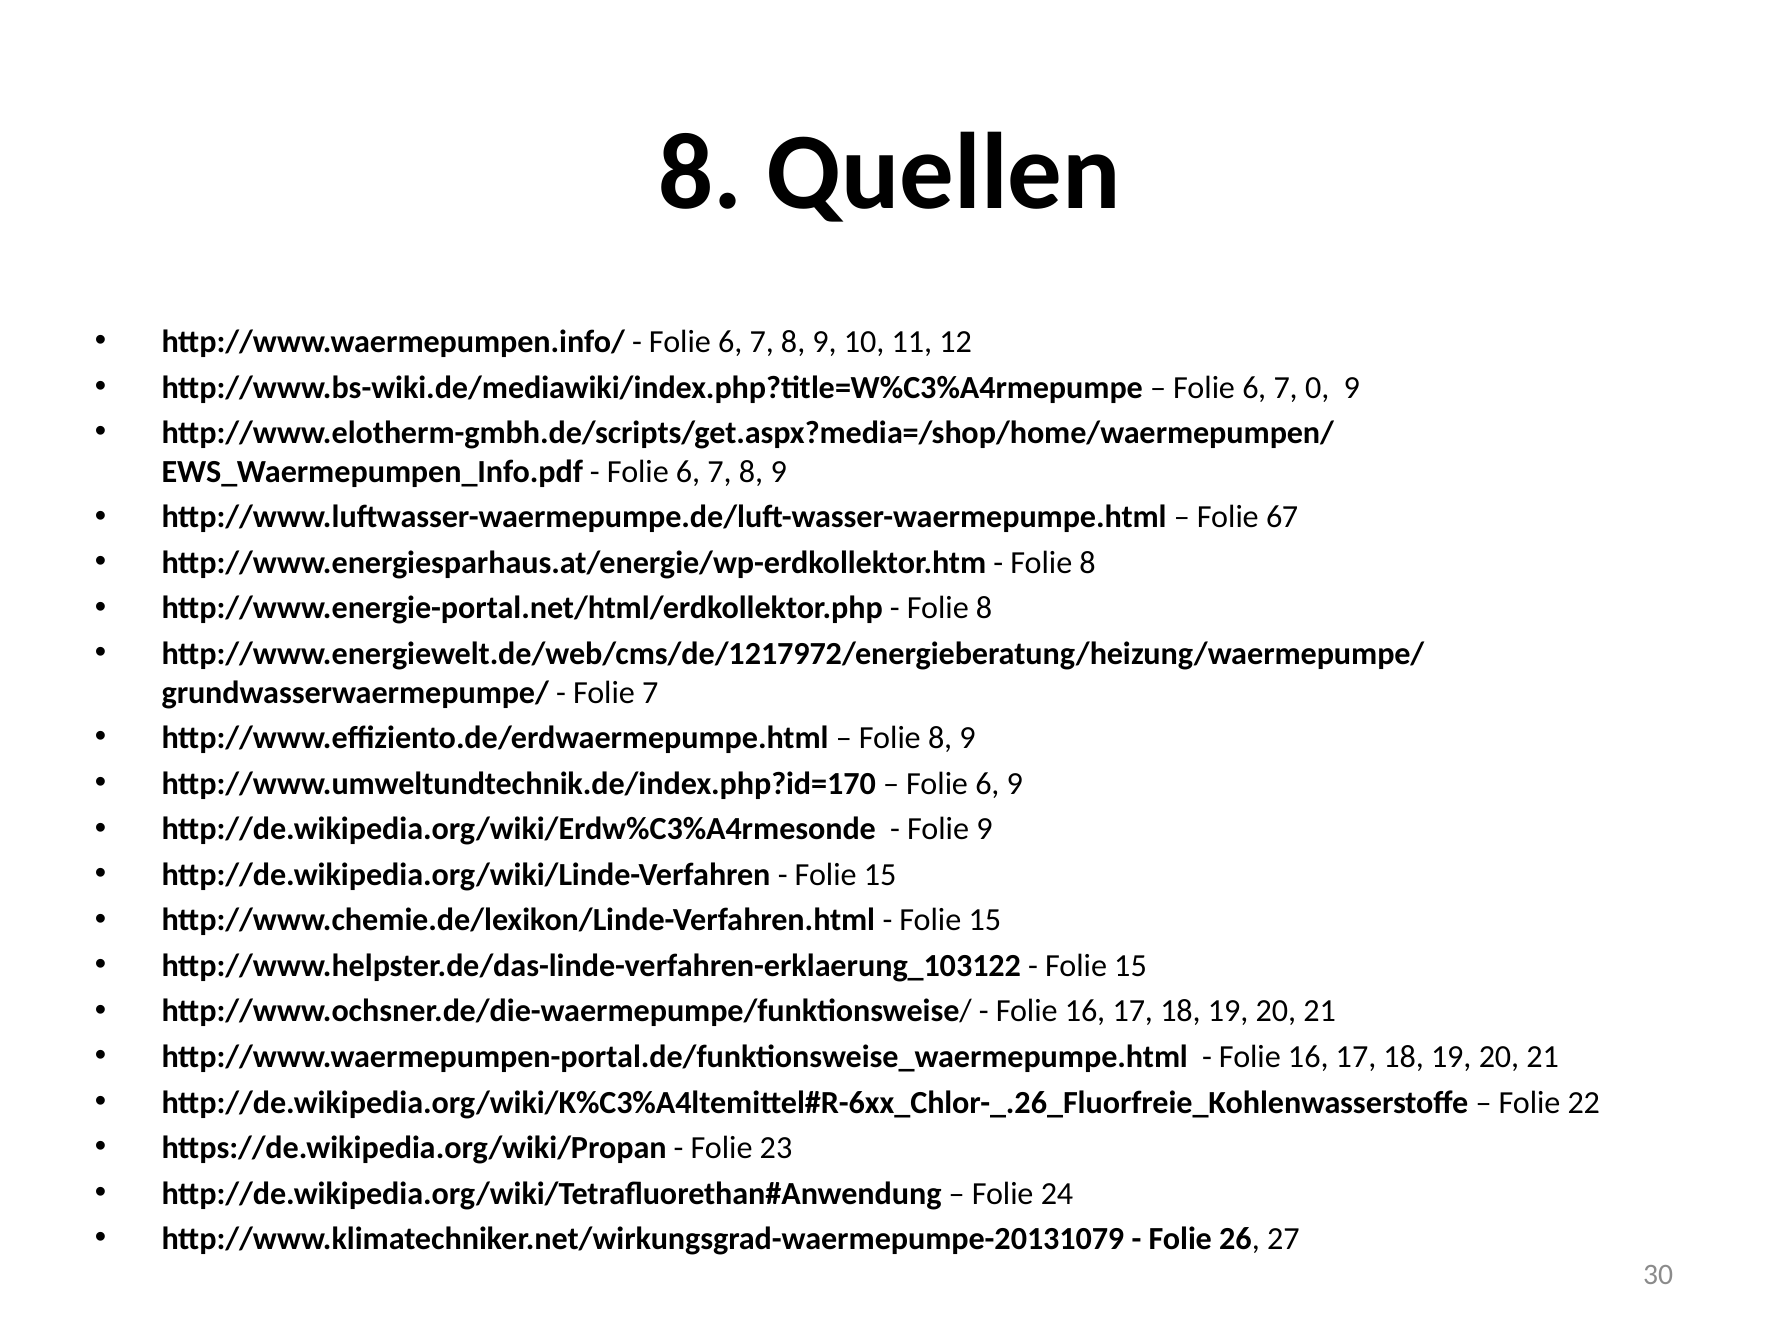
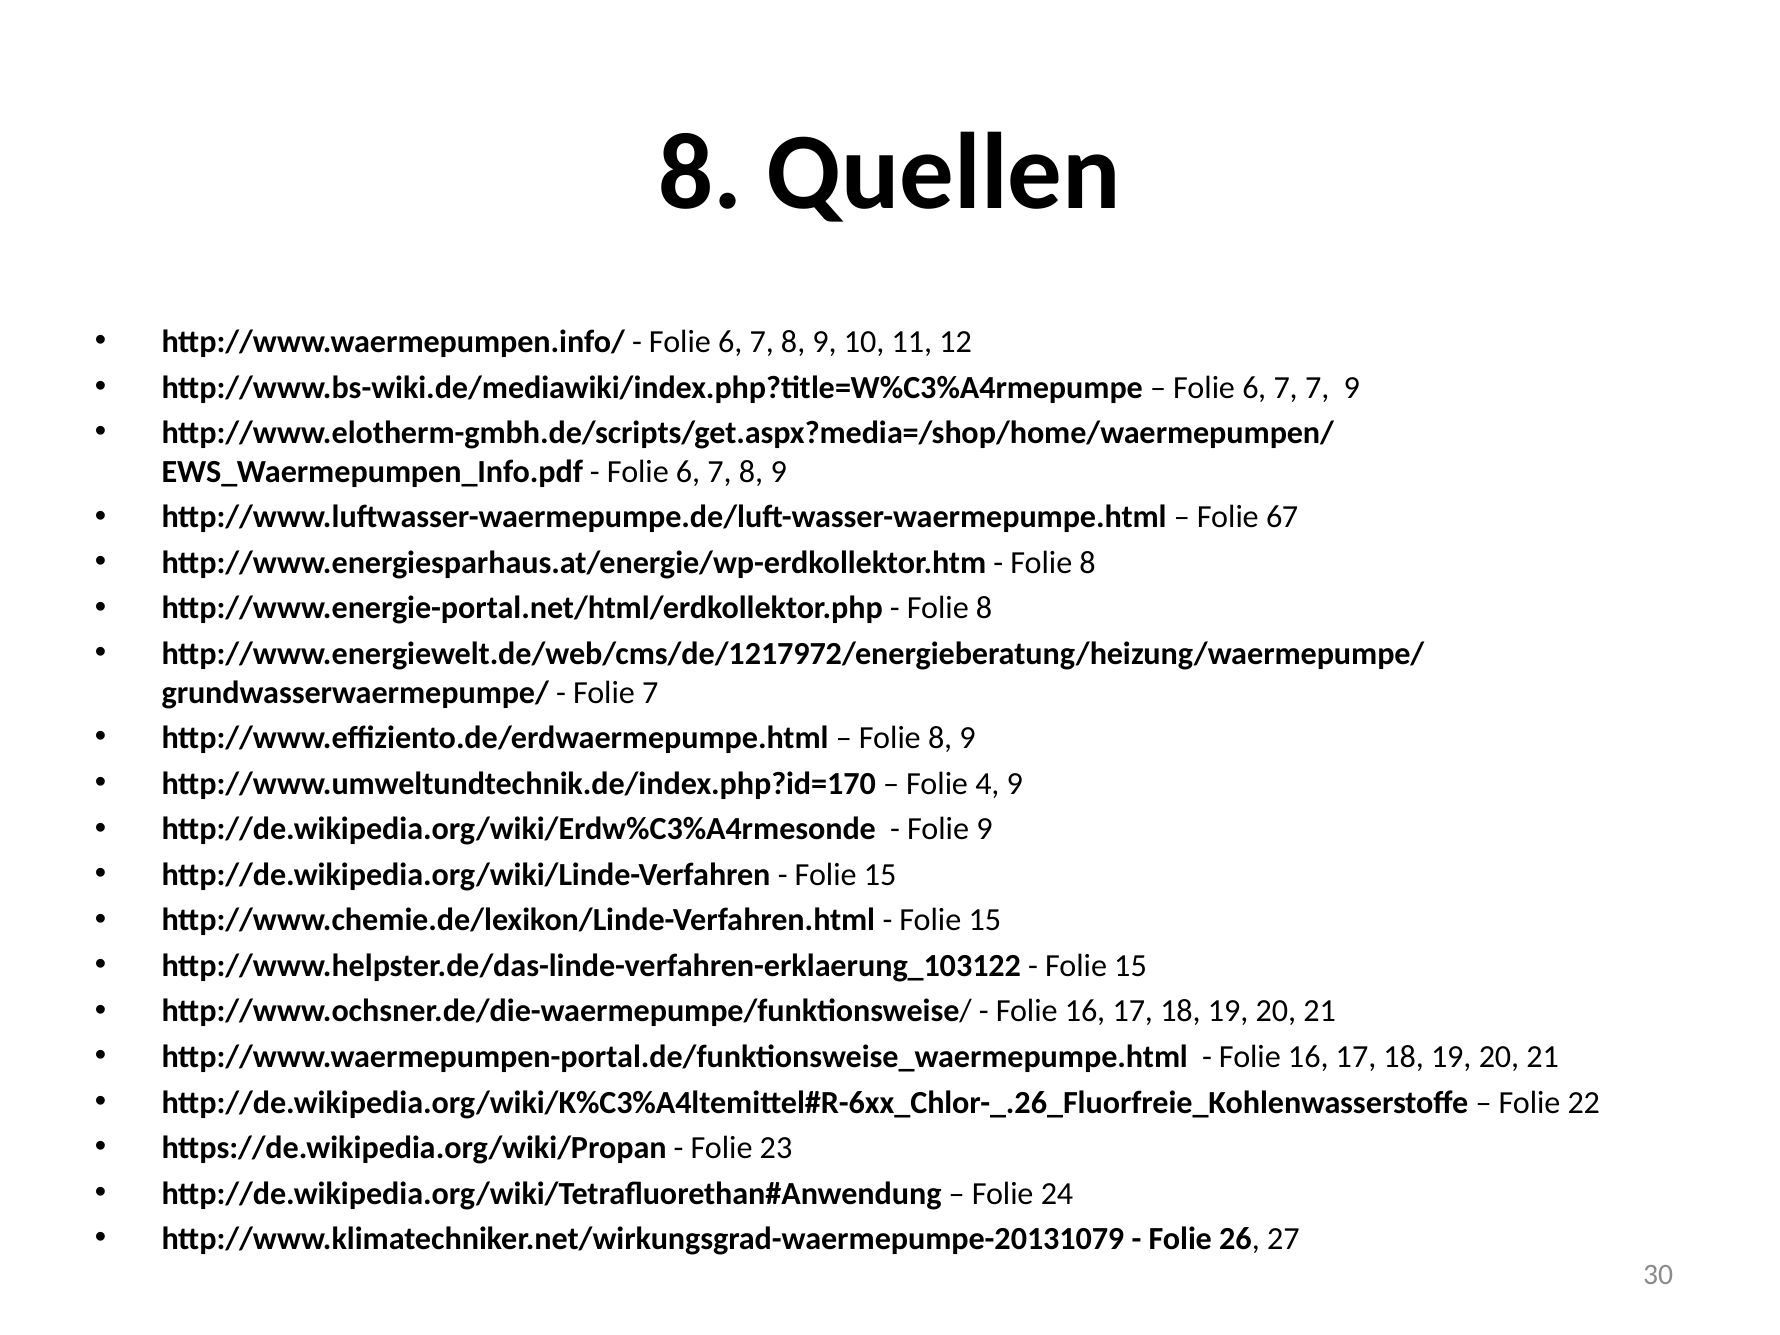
7 0: 0 -> 7 (1317, 388)
6: 6 -> 4 (987, 784)
